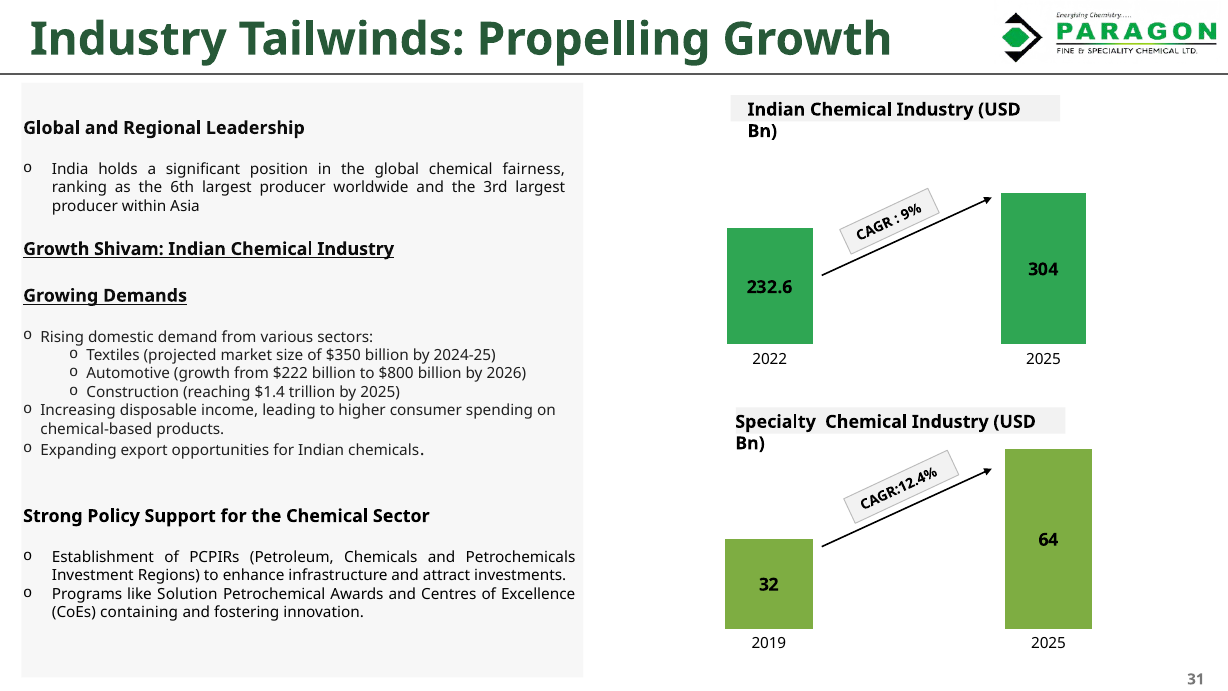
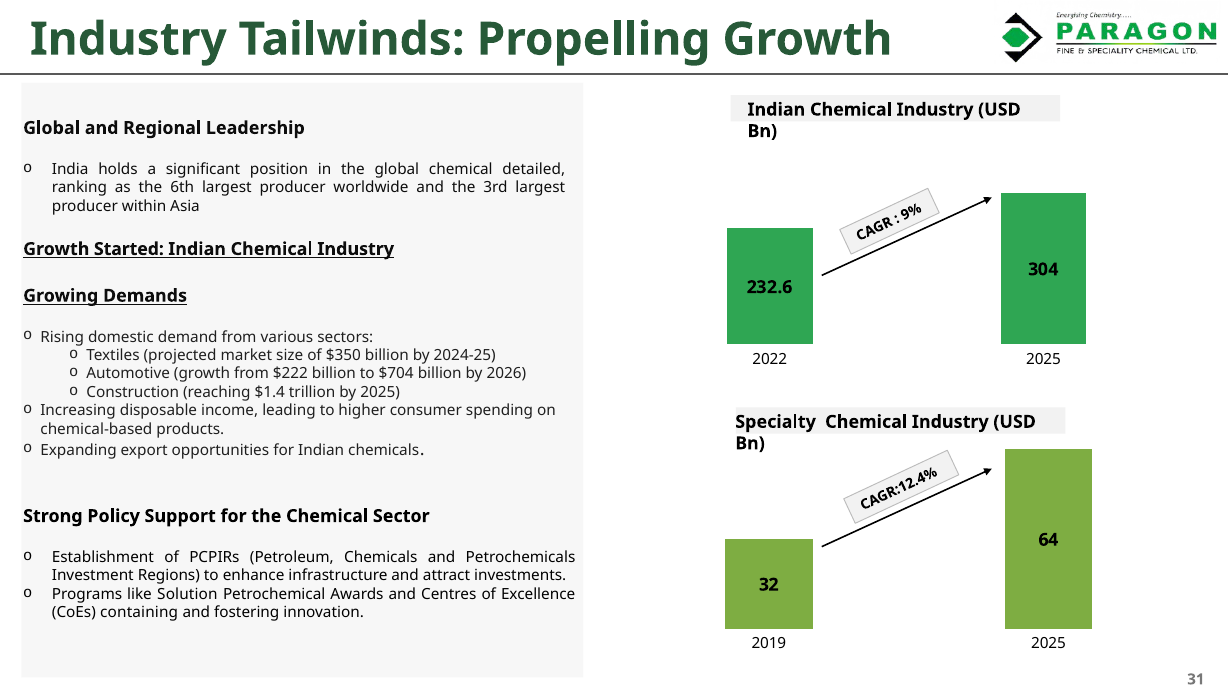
fairness: fairness -> detailed (534, 169)
Shivam: Shivam -> Started (129, 249)
$800: $800 -> $704 (396, 374)
